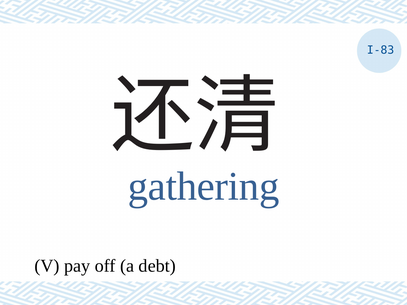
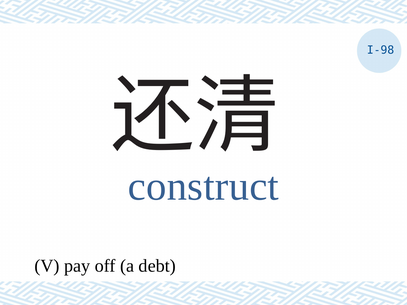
I-83: I-83 -> I-98 (381, 50)
gathering: gathering -> construct (203, 187)
